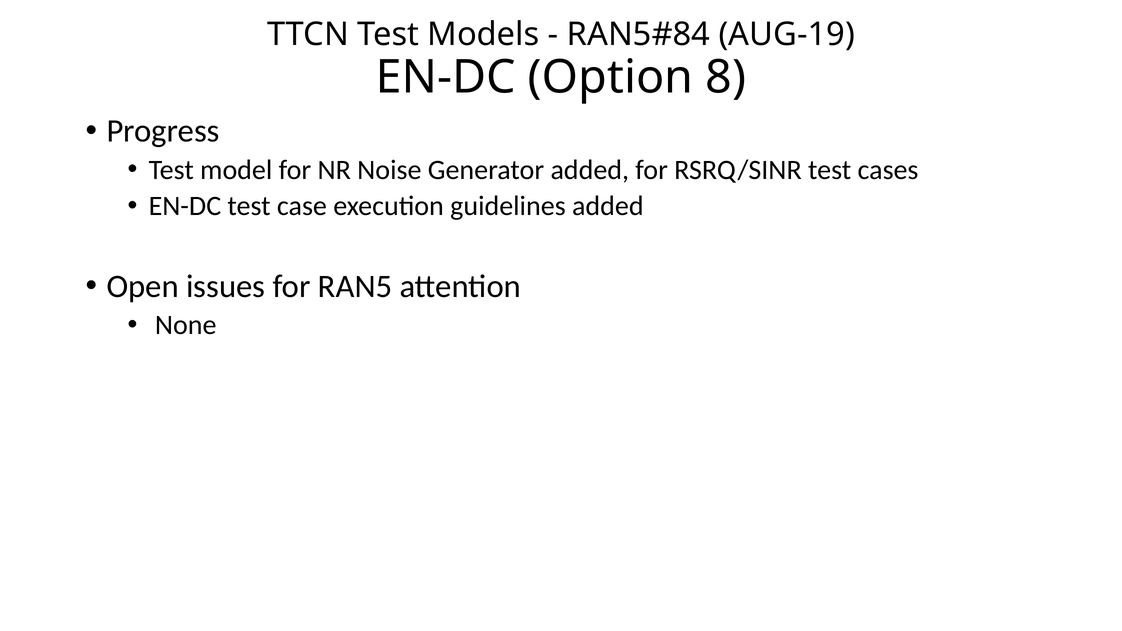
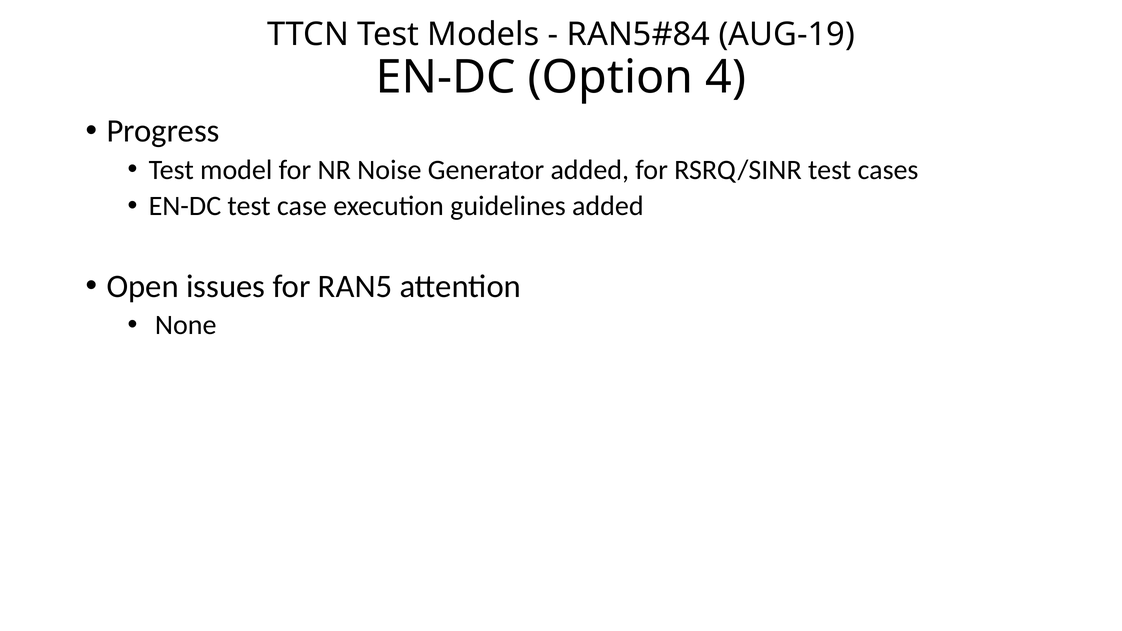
8: 8 -> 4 (726, 77)
